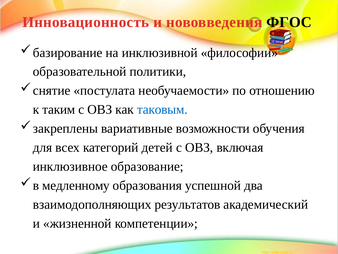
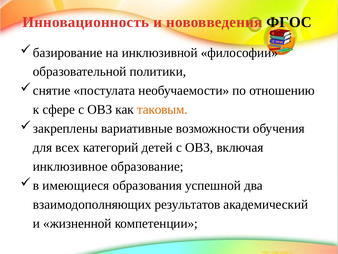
таким: таким -> сфере (59, 109)
таковым colour: blue -> orange (162, 109)
медленному: медленному -> имеющиеся (76, 185)
